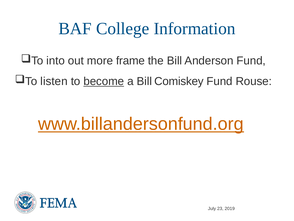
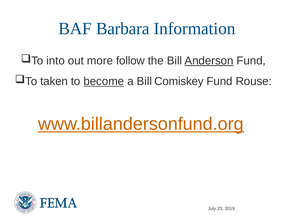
College: College -> Barbara (123, 29)
frame: frame -> follow (130, 61)
Anderson underline: none -> present (209, 61)
listen: listen -> taken (54, 81)
